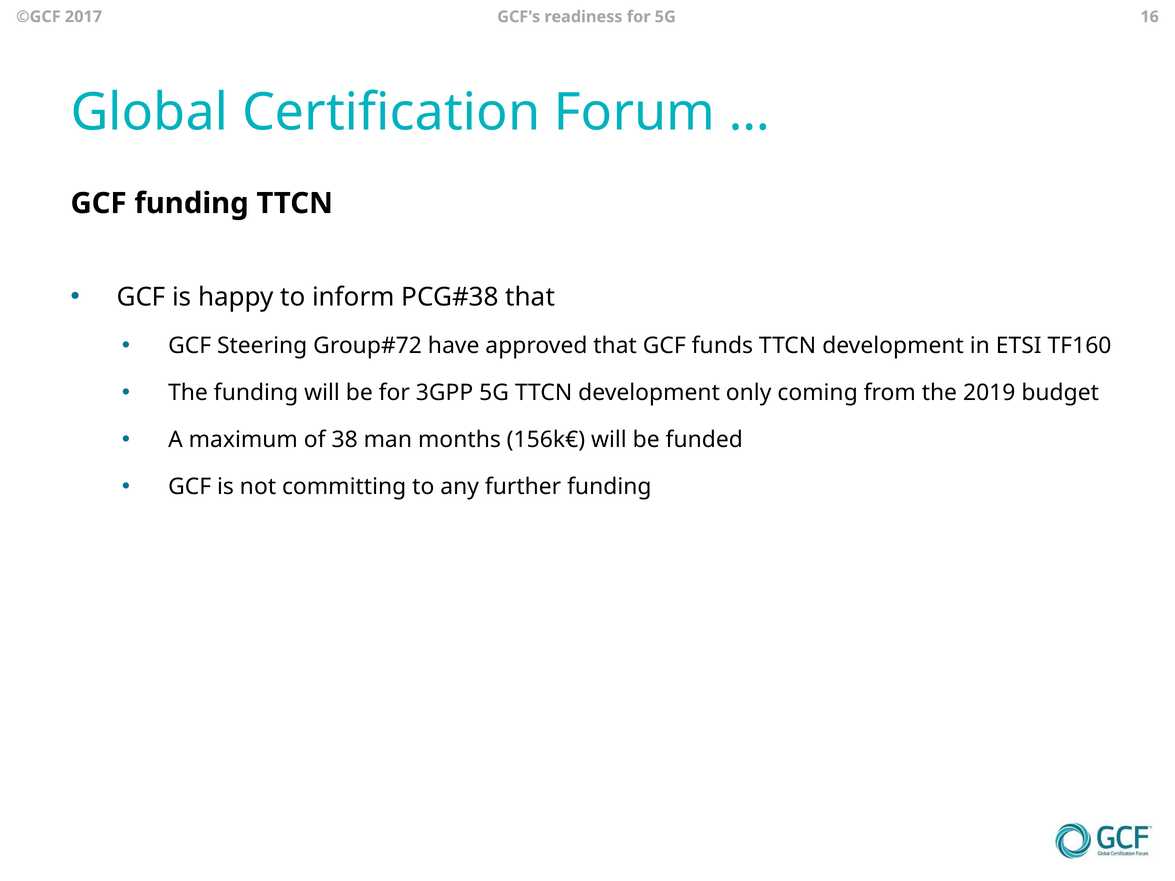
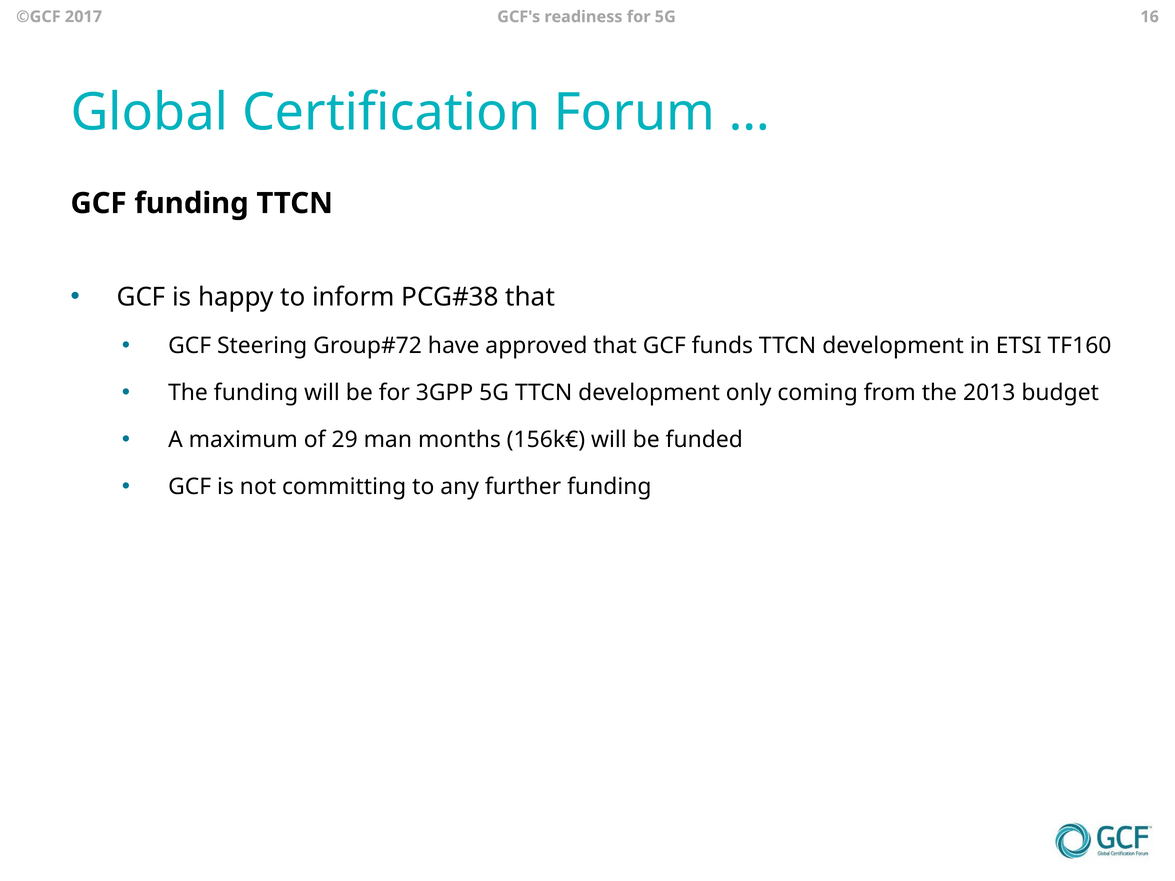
2019: 2019 -> 2013 (989, 393)
38: 38 -> 29 (345, 440)
